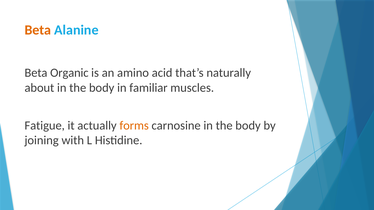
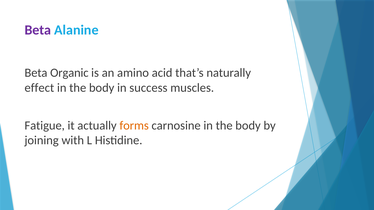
Beta colour: orange -> purple (38, 30)
about: about -> effect (39, 88)
familiar: familiar -> success (148, 88)
